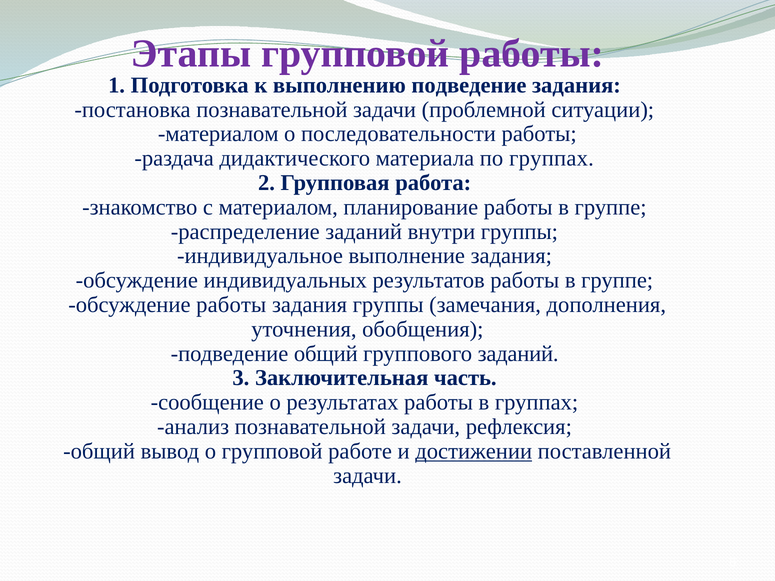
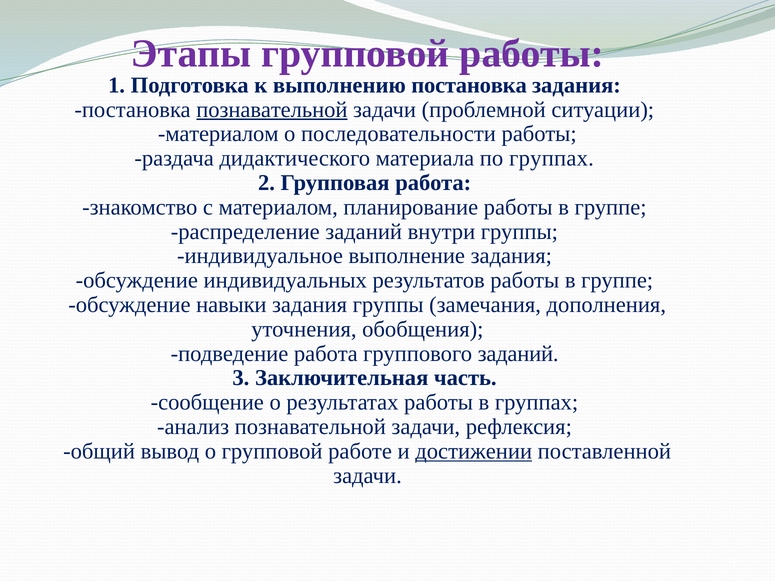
выполнению подведение: подведение -> постановка (469, 85)
познавательной underline: none -> present (272, 110)
обсуждение работы: работы -> навыки (231, 305)
подведение общий: общий -> работа (326, 354)
